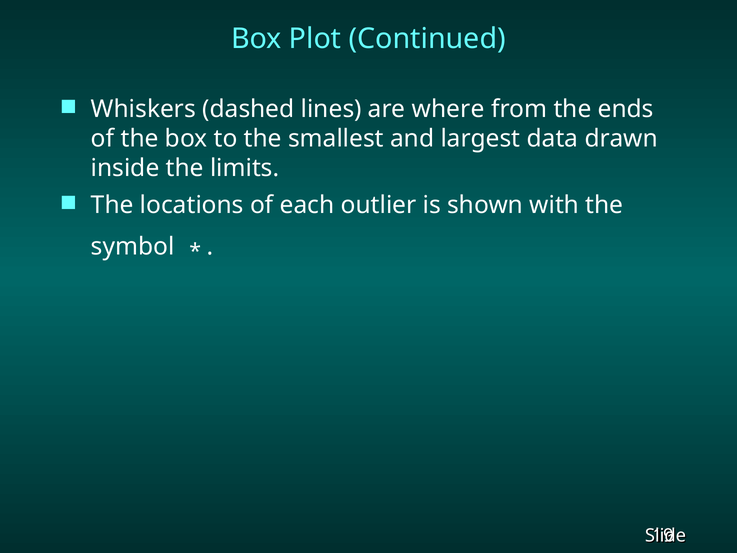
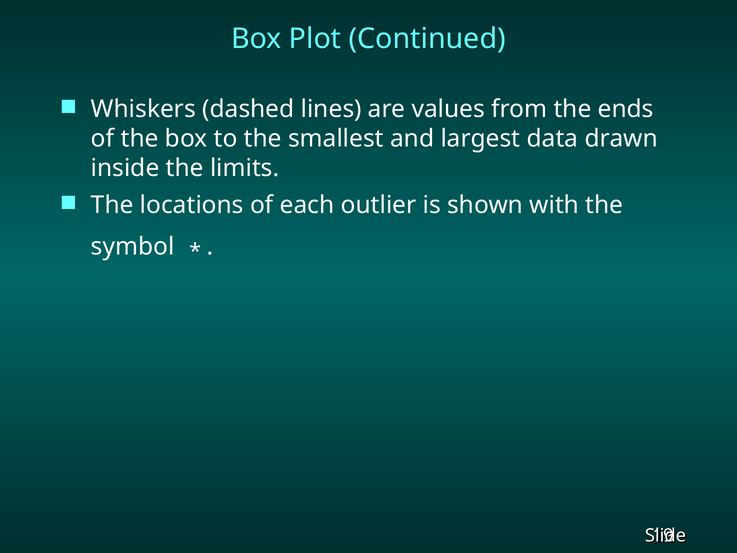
where: where -> values (448, 109)
